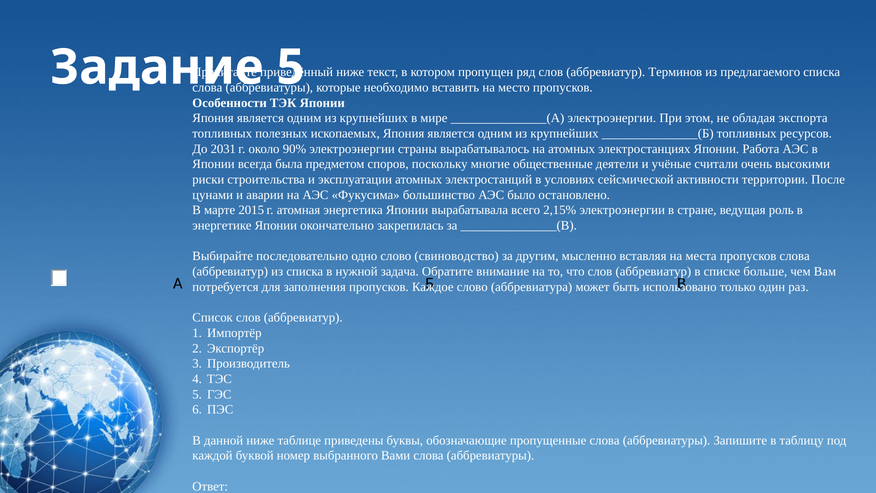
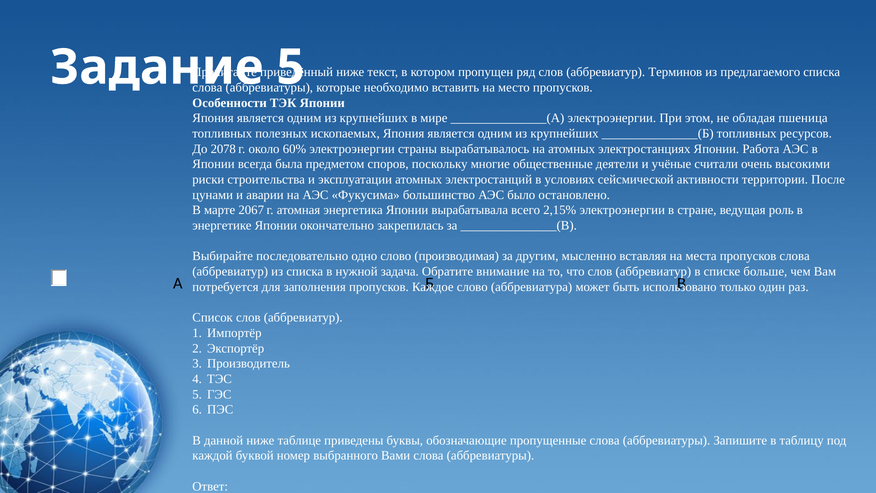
экспорта: экспорта -> пшеница (803, 118)
2031: 2031 -> 2078 (223, 149)
90%: 90% -> 60% (294, 149)
2015: 2015 -> 2067 (251, 210)
свиноводство: свиноводство -> производимая (457, 256)
